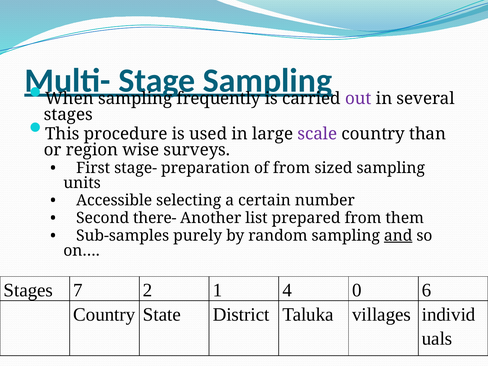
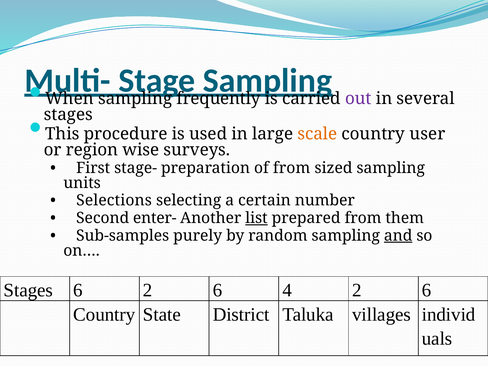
scale colour: purple -> orange (317, 134)
than: than -> user (427, 134)
Accessible: Accessible -> Selections (114, 201)
there-: there- -> enter- (155, 218)
list underline: none -> present (256, 218)
Stages 7: 7 -> 6 (78, 290)
1: 1 -> 6 (217, 290)
4 0: 0 -> 2 (357, 290)
